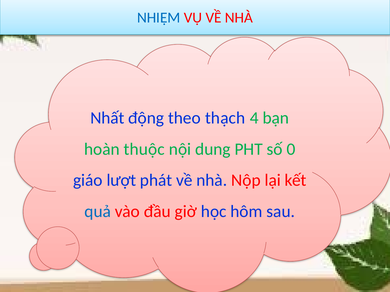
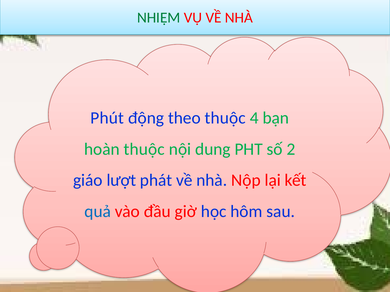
NHIỆM colour: blue -> green (159, 18)
Nhất: Nhất -> Phút (107, 118)
theo thạch: thạch -> thuộc (225, 118)
0: 0 -> 2 (291, 149)
